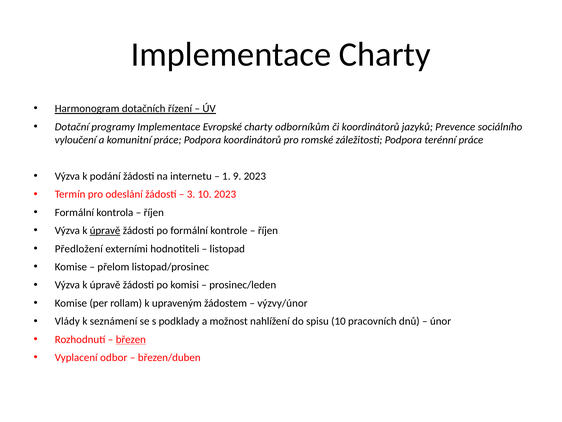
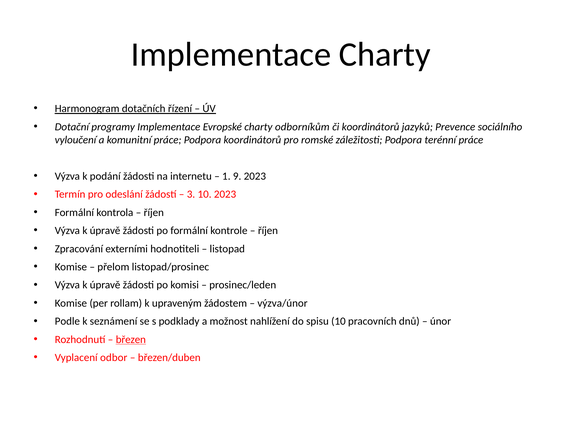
úpravě underline: present -> none (105, 230)
Předložení: Předložení -> Zpracování (79, 248)
výzvy/únor: výzvy/únor -> výzva/únor (283, 303)
Vlády: Vlády -> Podle (67, 321)
